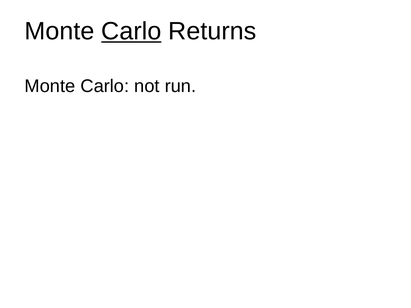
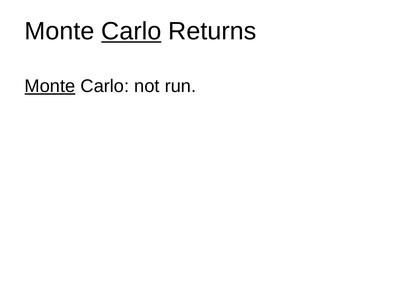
Monte underline: none -> present (50, 86)
